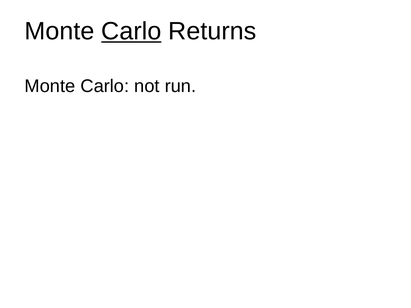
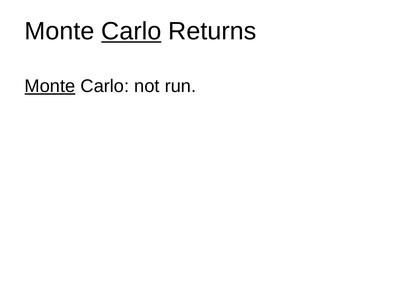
Monte underline: none -> present (50, 86)
